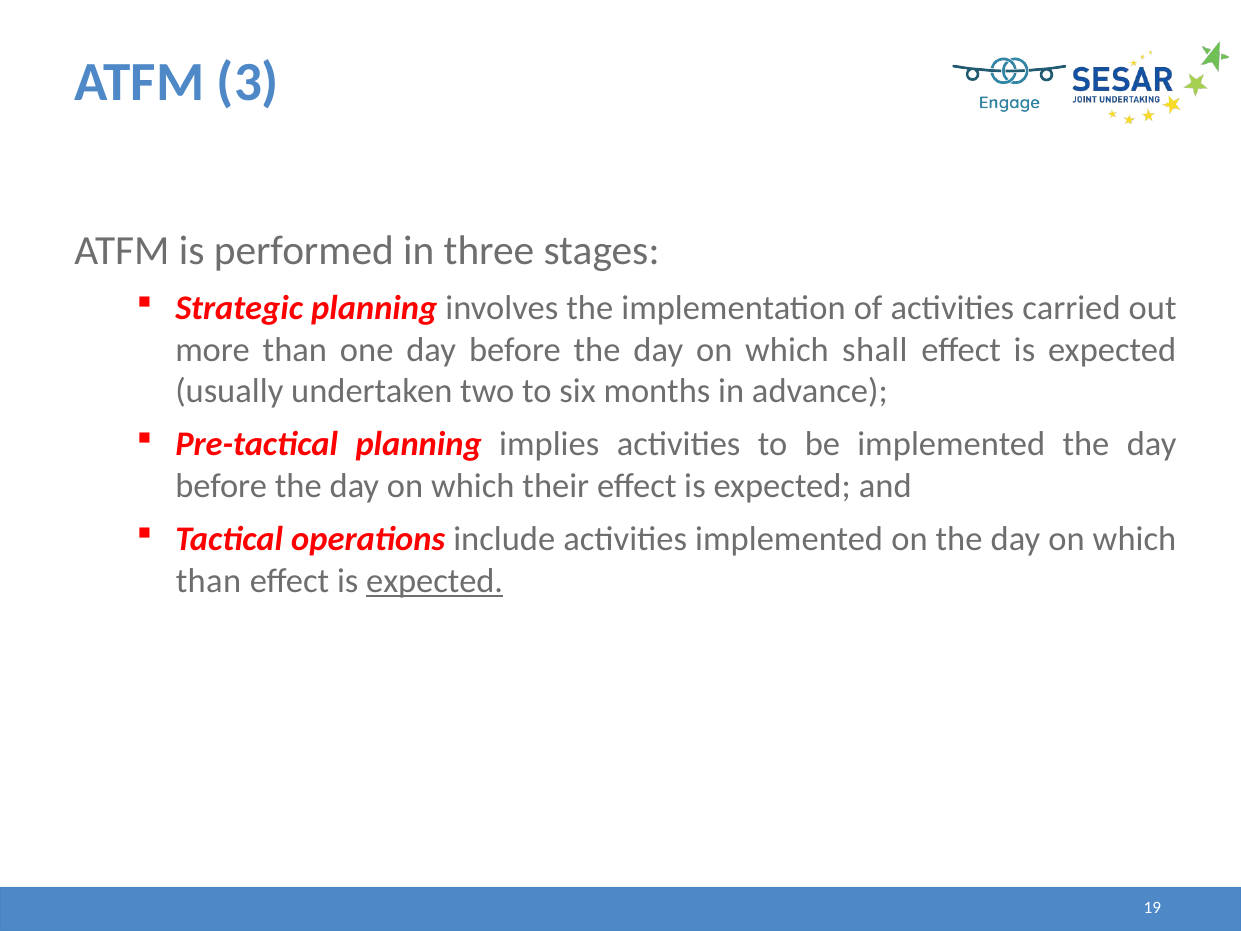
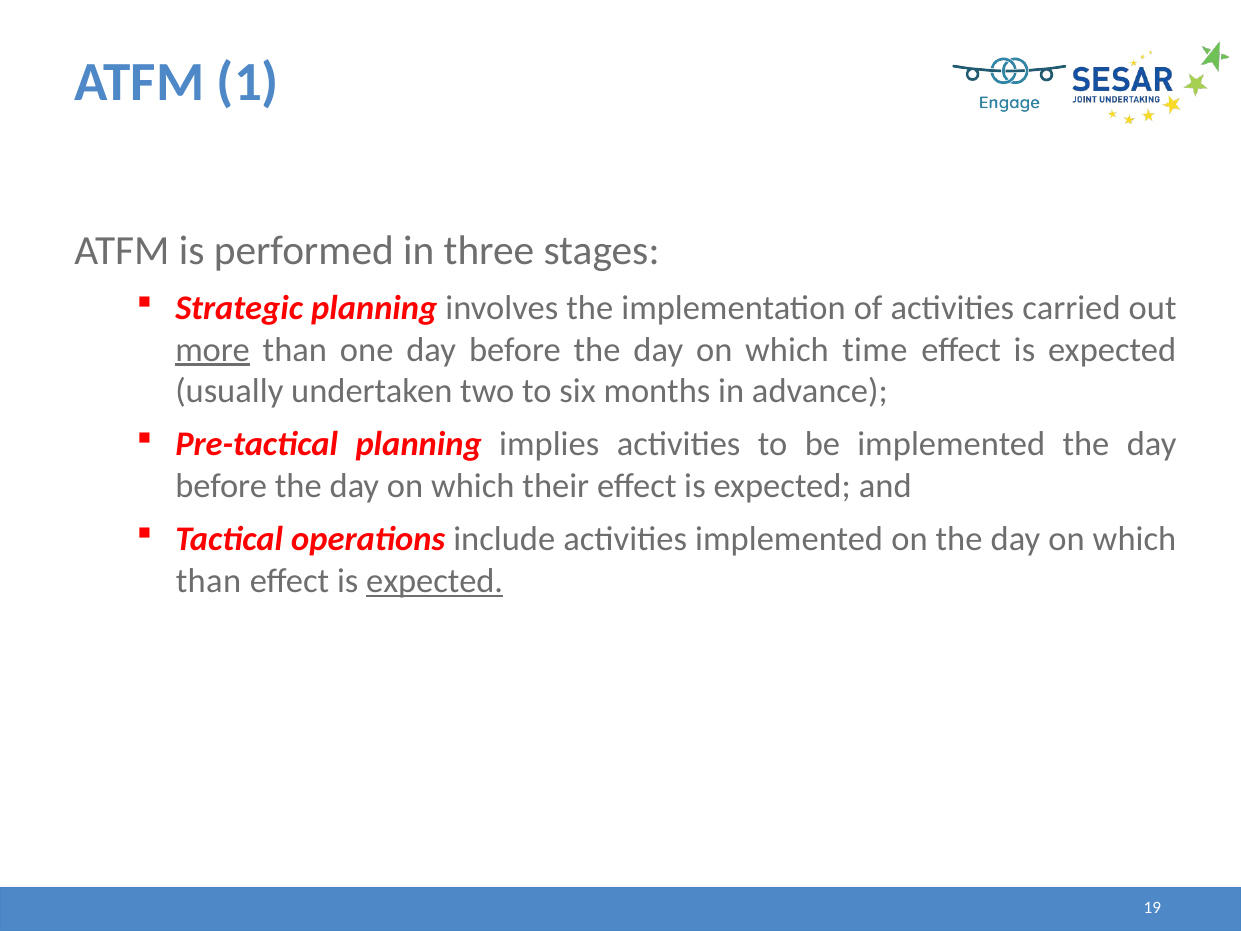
3: 3 -> 1 (248, 82)
more underline: none -> present (213, 350)
shall: shall -> time (875, 350)
